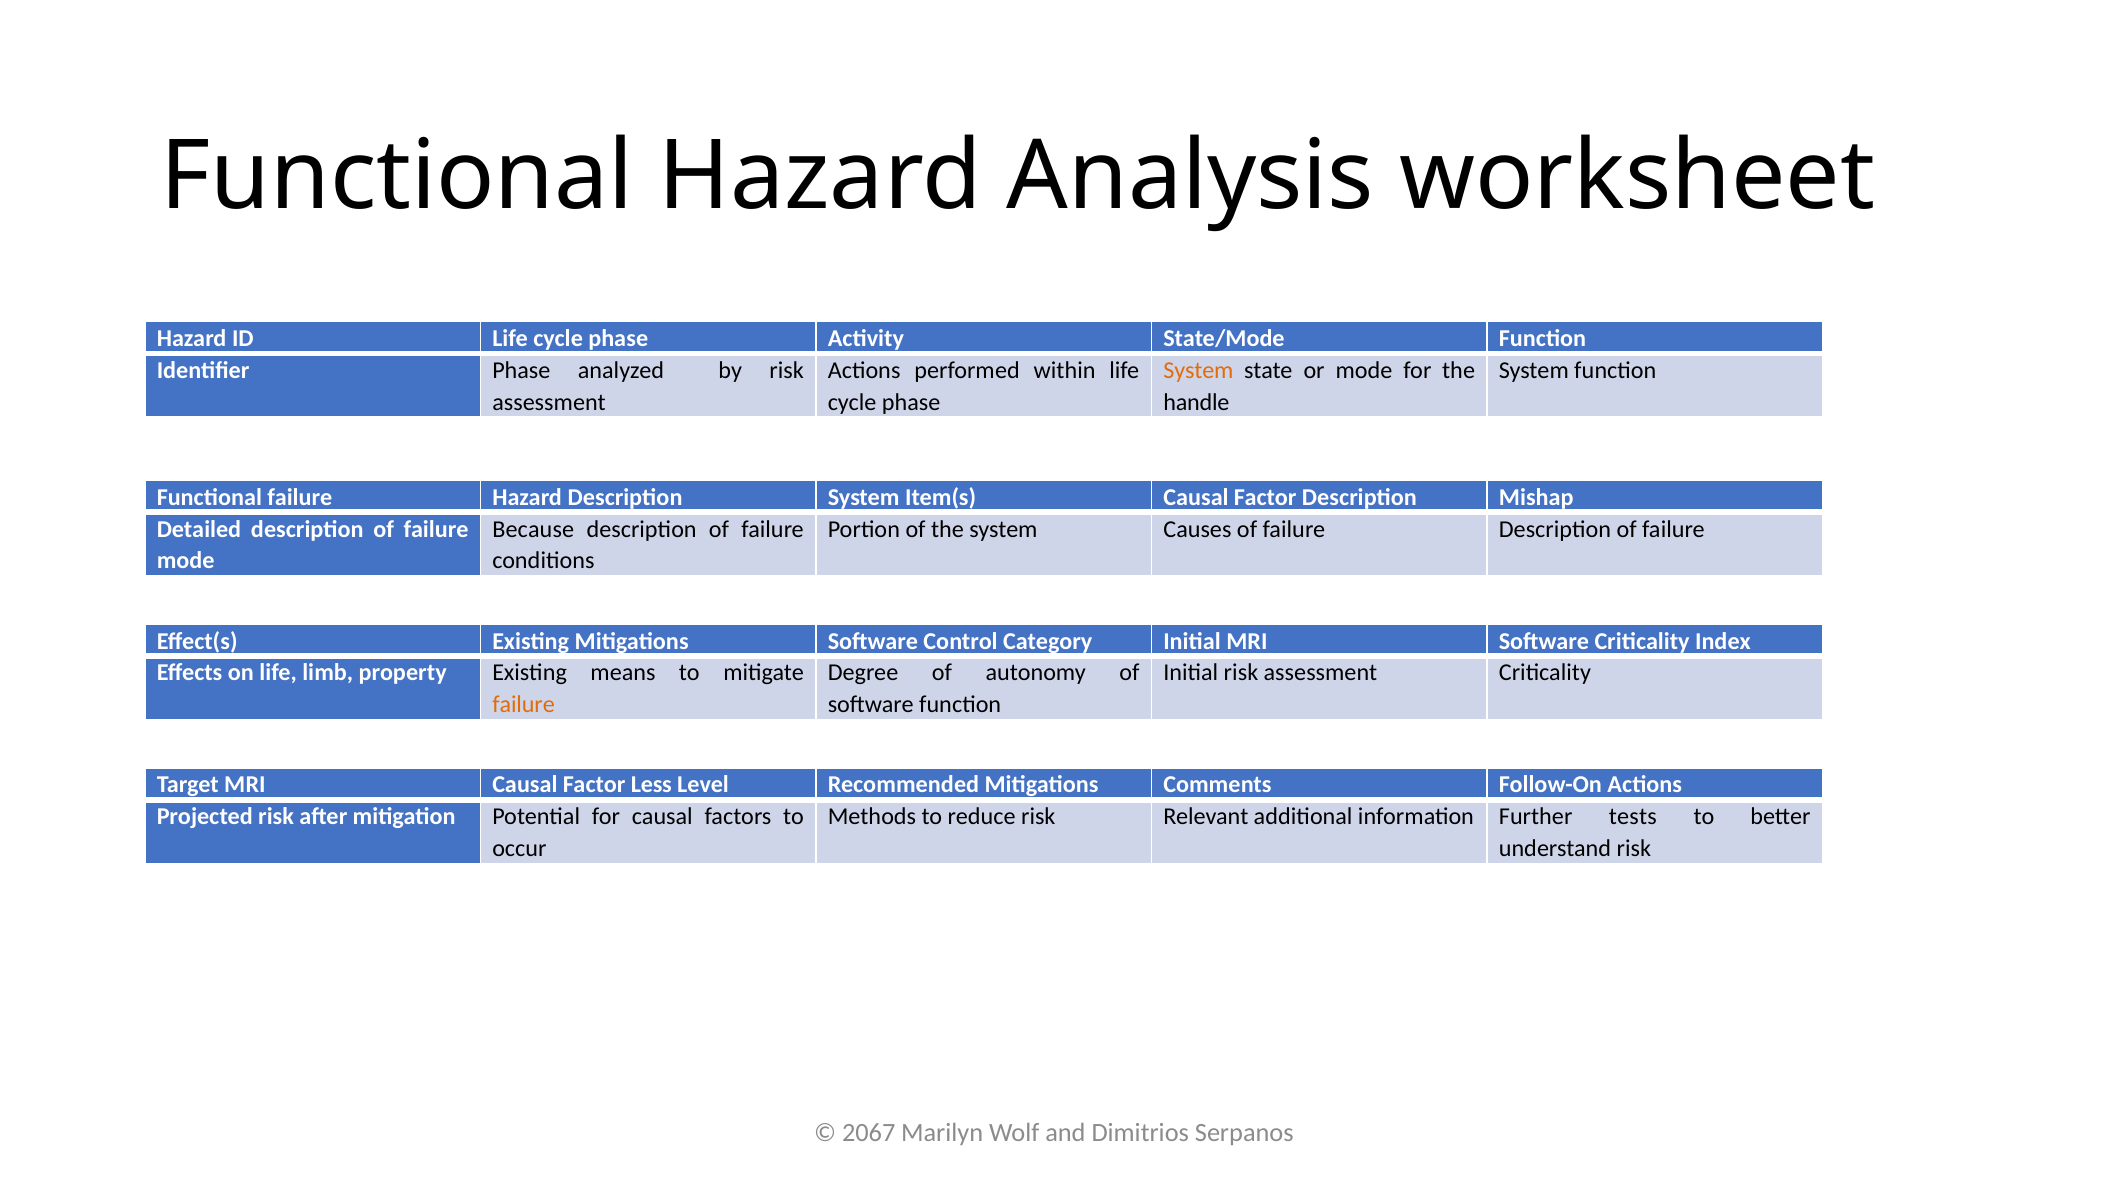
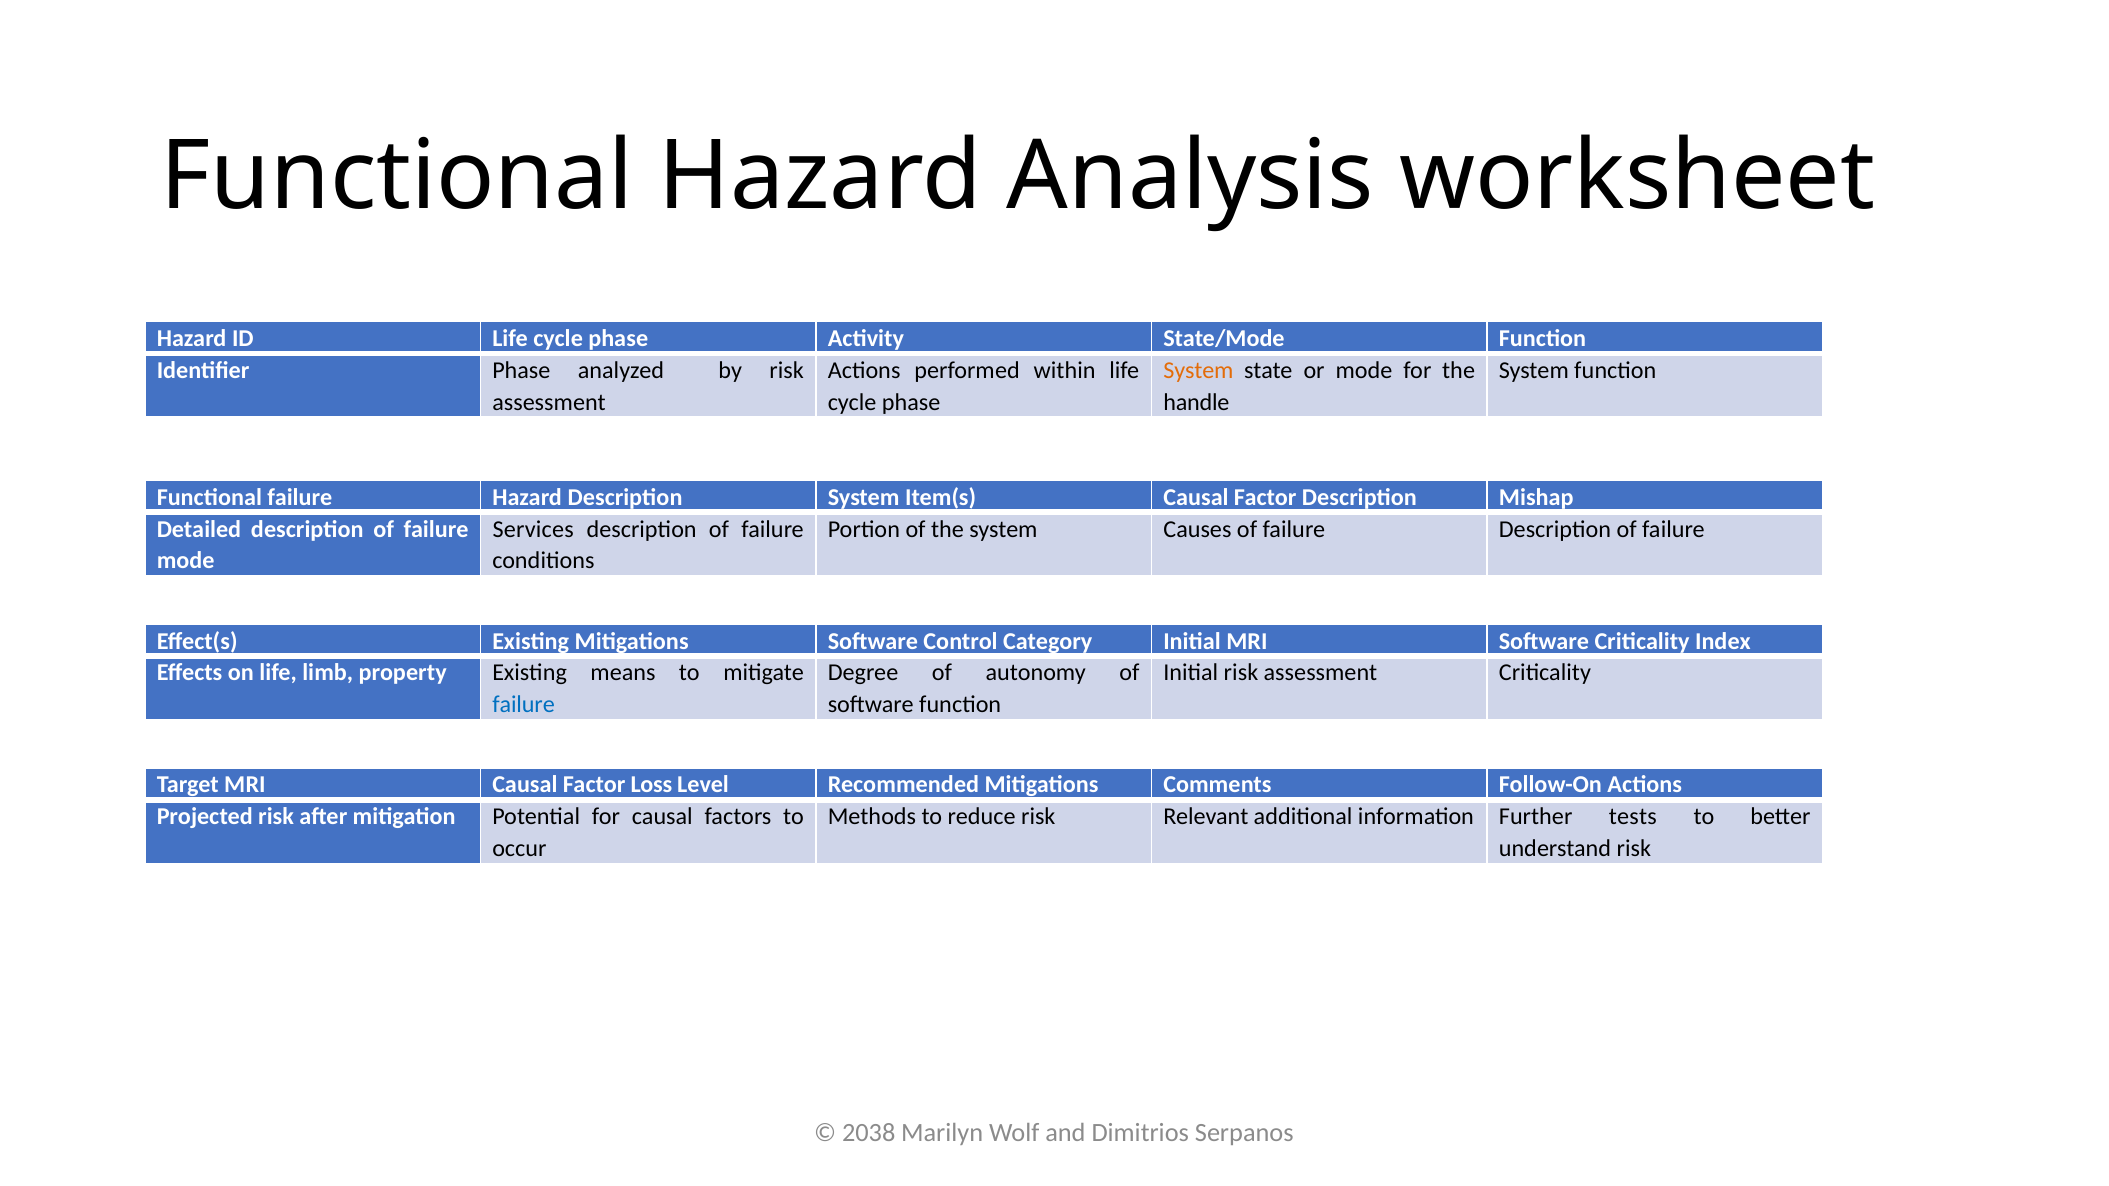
Because: Because -> Services (533, 529)
failure colour: orange -> blue (524, 705)
Less: Less -> Loss (651, 785)
2067: 2067 -> 2038 (869, 1133)
